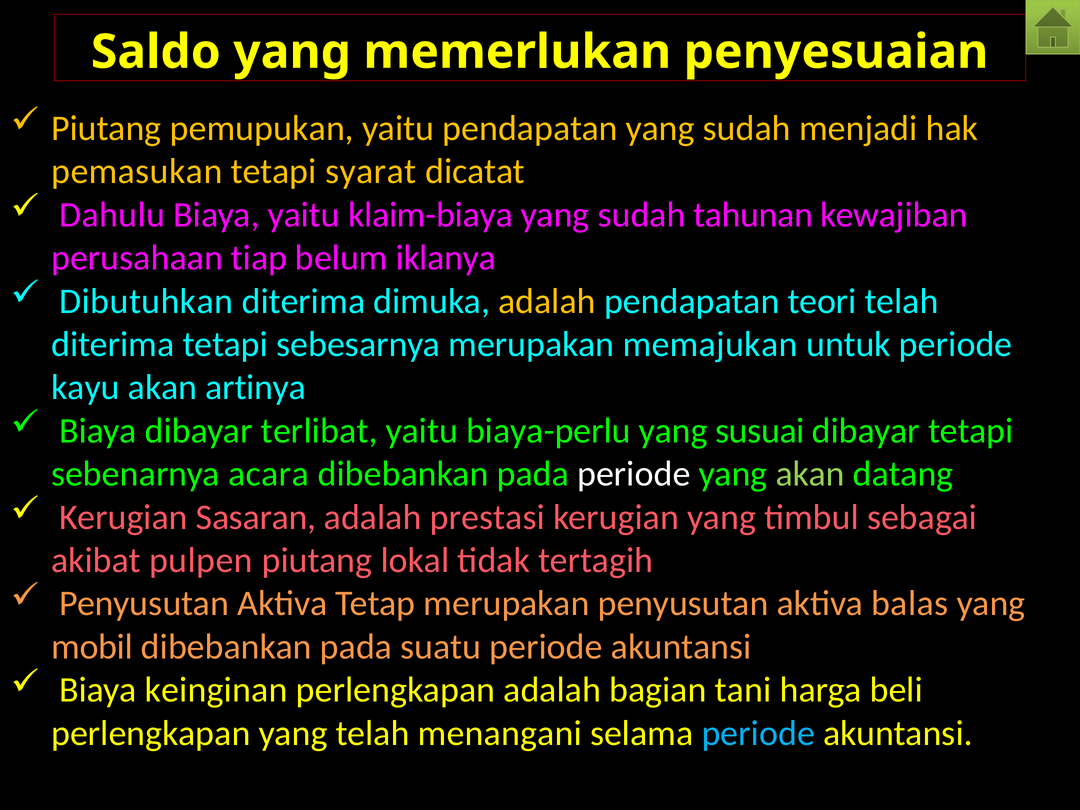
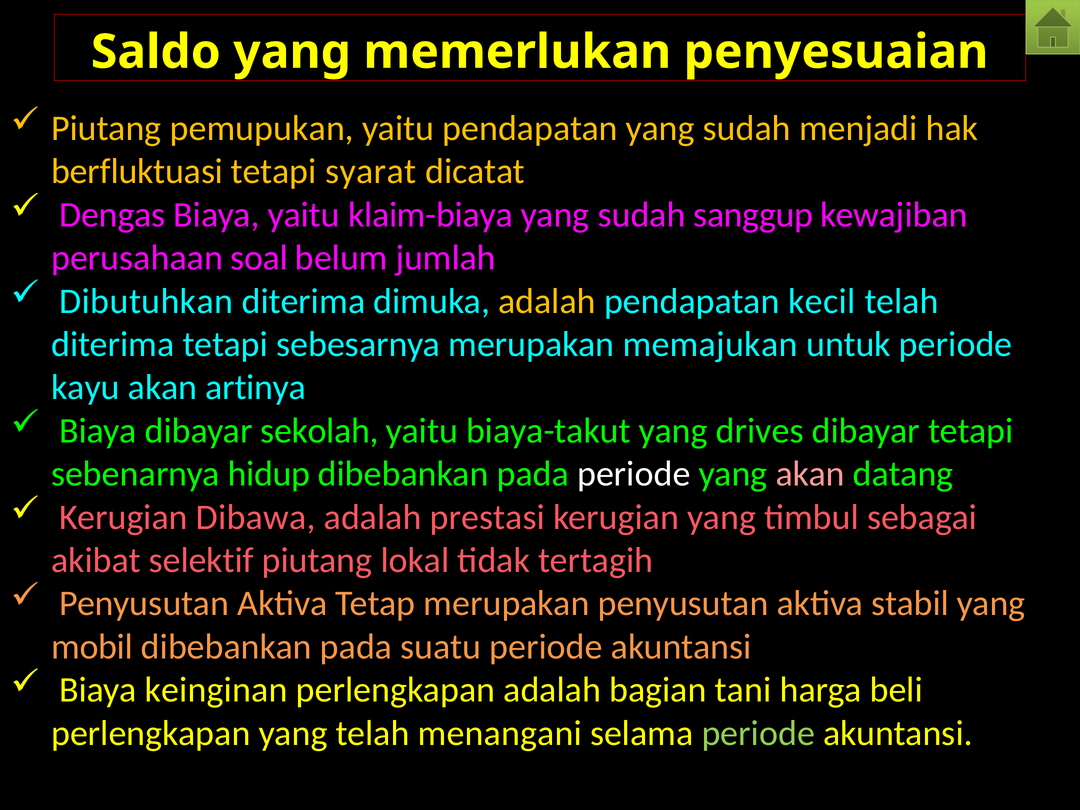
pemasukan: pemasukan -> berfluktuasi (137, 172)
Dahulu: Dahulu -> Dengas (112, 215)
tahunan: tahunan -> sanggup (753, 215)
tiap: tiap -> soal (259, 258)
iklanya: iklanya -> jumlah (446, 258)
teori: teori -> kecil (822, 301)
terlibat: terlibat -> sekolah (319, 431)
biaya-perlu: biaya-perlu -> biaya-takut (548, 431)
susuai: susuai -> drives (760, 431)
acara: acara -> hidup (269, 474)
akan colour: light green -> pink (810, 474)
Sasaran: Sasaran -> Dibawa (256, 517)
pulpen: pulpen -> selektif (201, 560)
balas: balas -> stabil (910, 604)
periode colour: light blue -> light green (758, 733)
